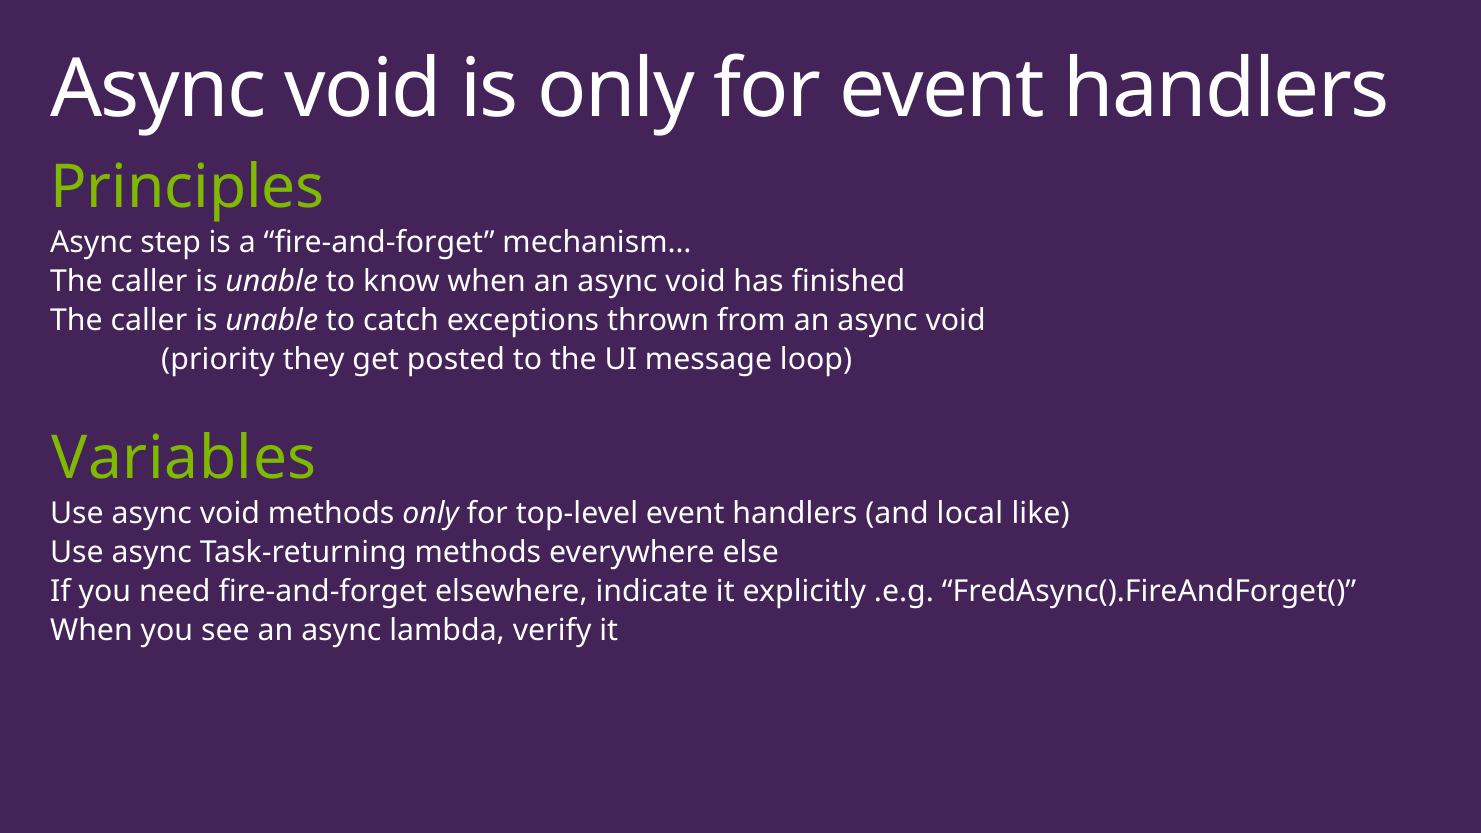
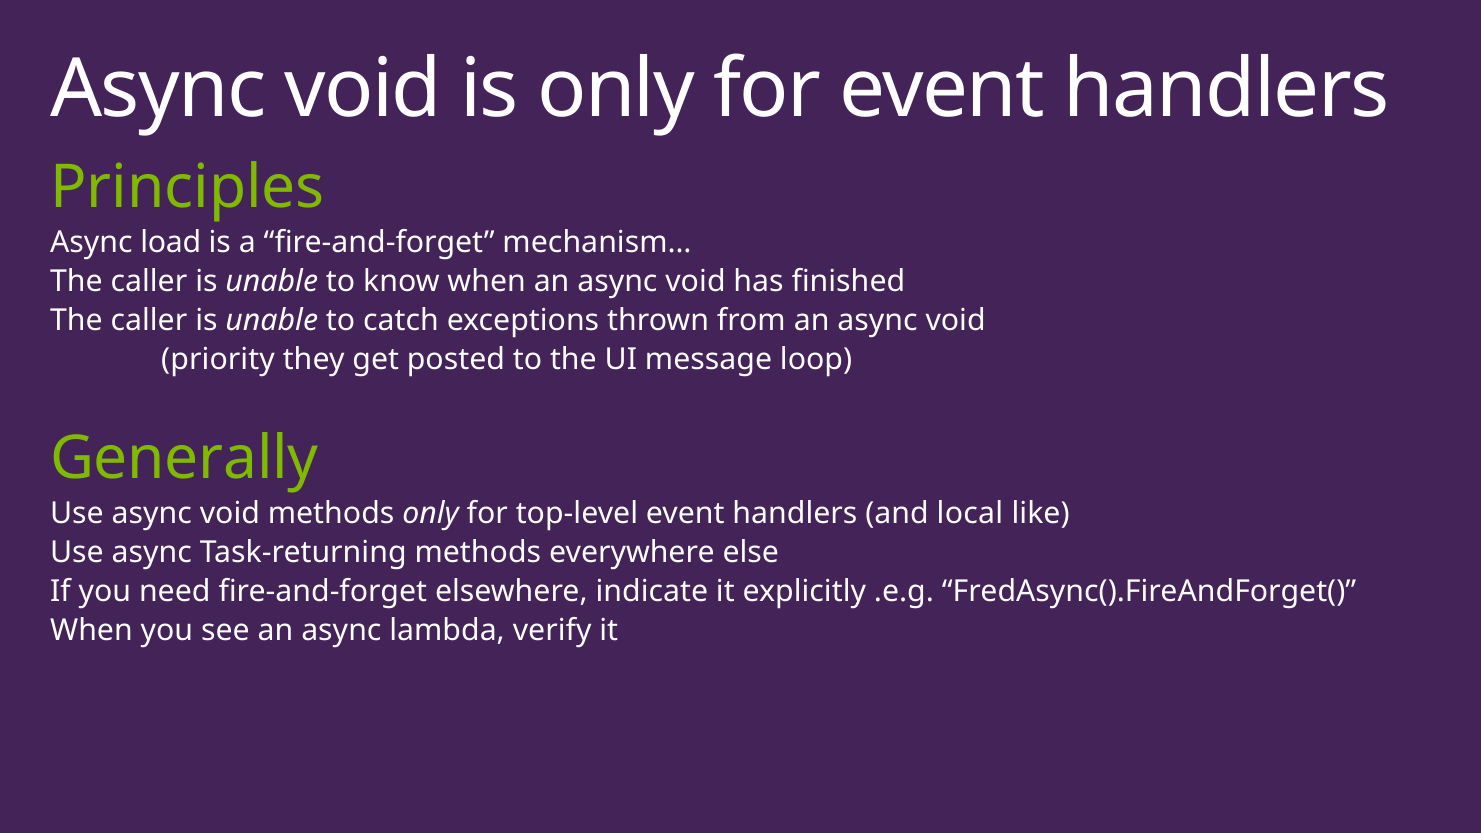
step: step -> load (171, 243)
Variables: Variables -> Generally (184, 459)
